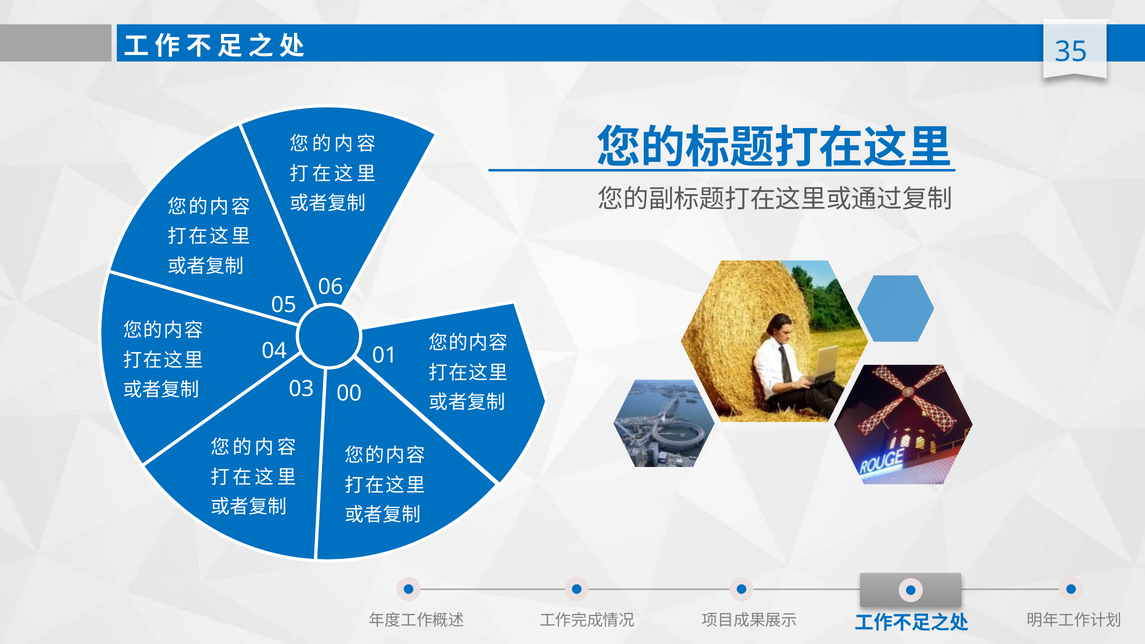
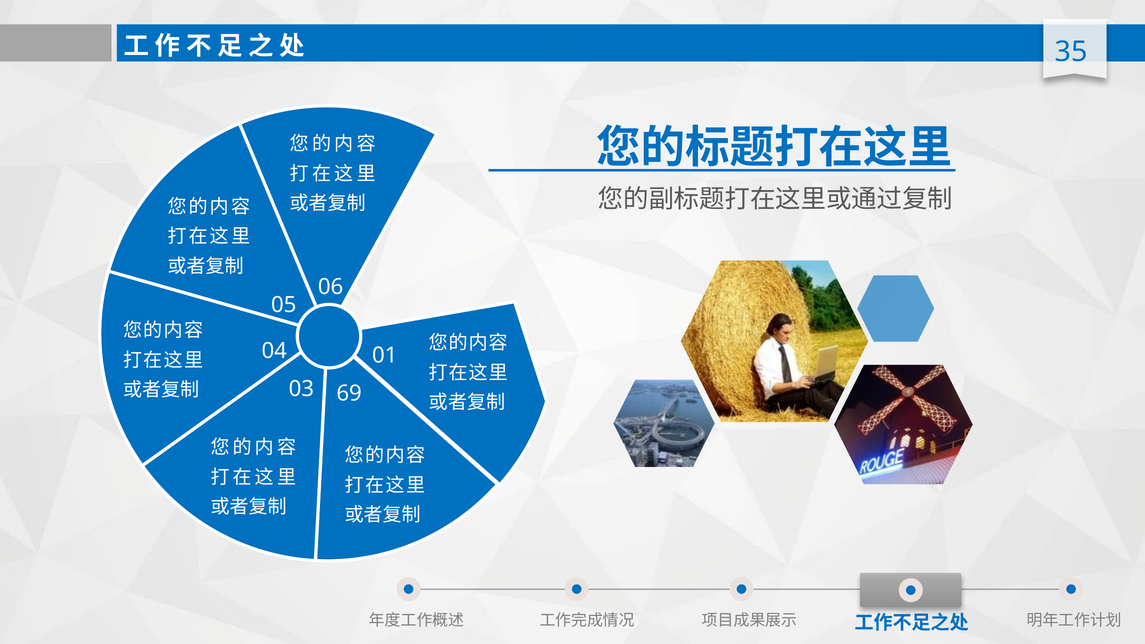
00: 00 -> 69 (349, 393)
